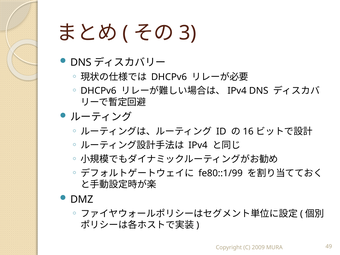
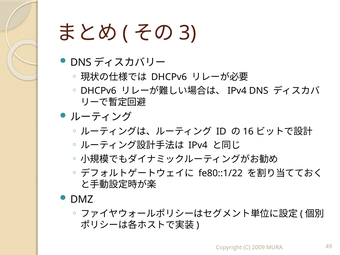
fe80::1/99: fe80::1/99 -> fe80::1/22 (221, 173)
